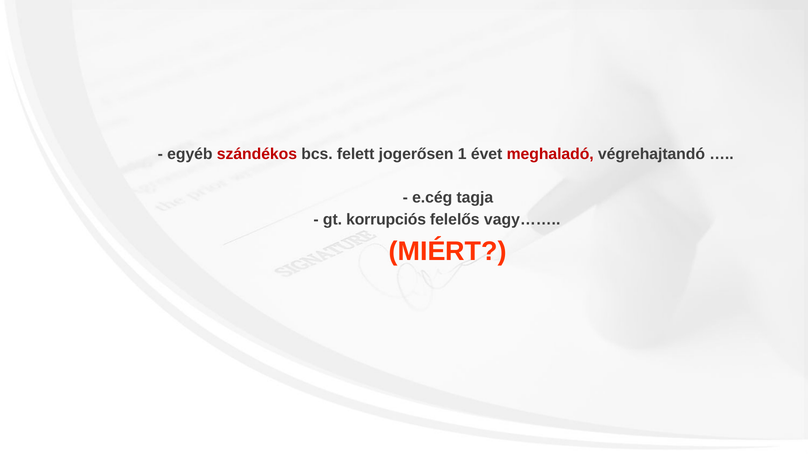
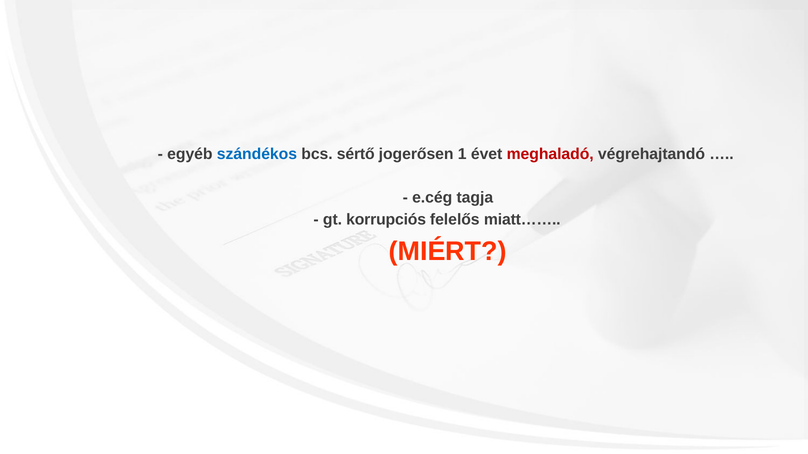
szándékos colour: red -> blue (257, 154)
felett: felett -> sértő (356, 154)
vagy……: vagy…… -> miatt…… (522, 220)
